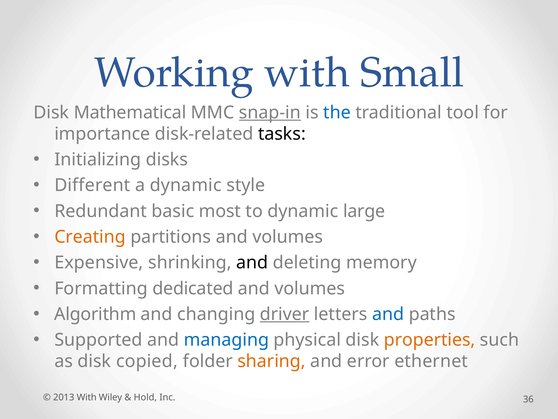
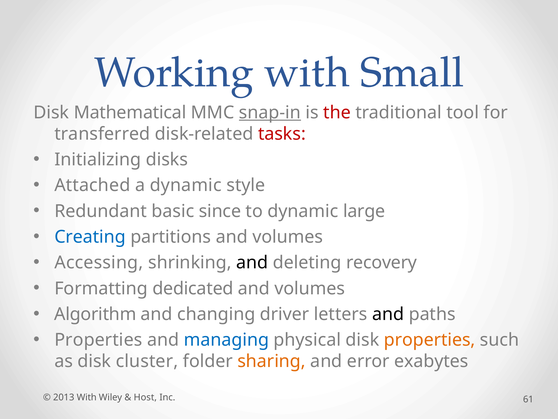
the colour: blue -> red (337, 112)
importance: importance -> transferred (102, 134)
tasks colour: black -> red (282, 134)
Different: Different -> Attached (92, 185)
most: most -> since (220, 211)
Creating colour: orange -> blue (90, 237)
Expensive: Expensive -> Accessing (99, 262)
memory: memory -> recovery (382, 262)
driver underline: present -> none (285, 314)
and colour: blue -> black (388, 314)
Supported: Supported -> Properties (98, 340)
copied: copied -> cluster (147, 361)
ethernet: ethernet -> exabytes (431, 361)
Hold: Hold -> Host (145, 397)
36: 36 -> 61 (528, 399)
